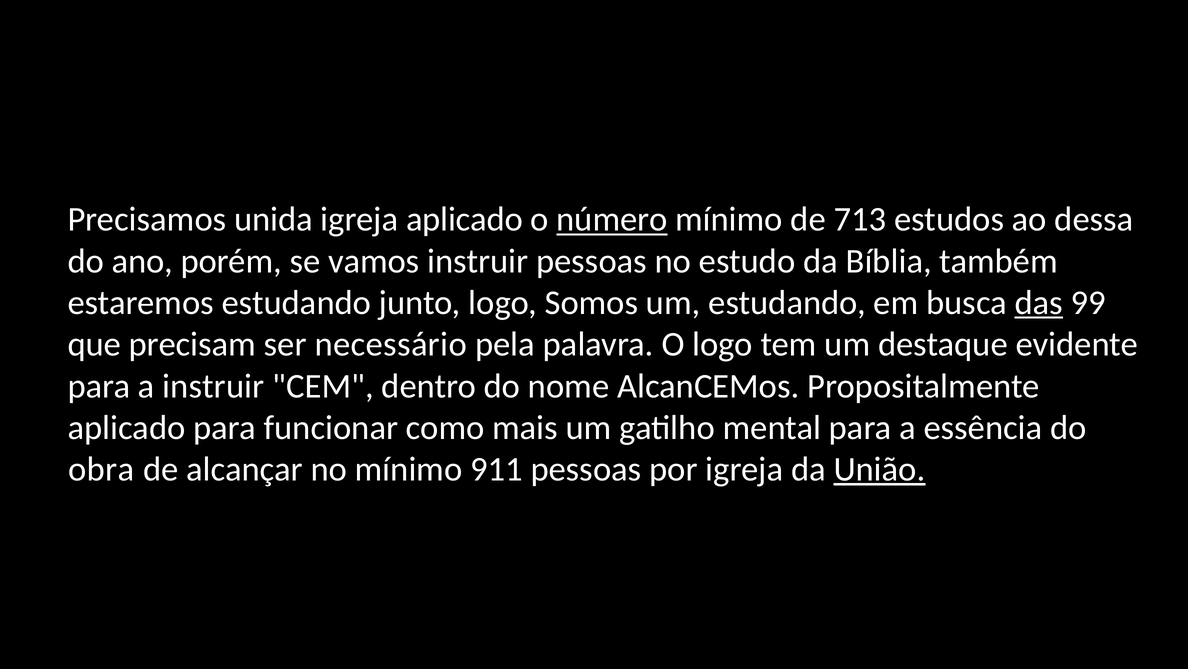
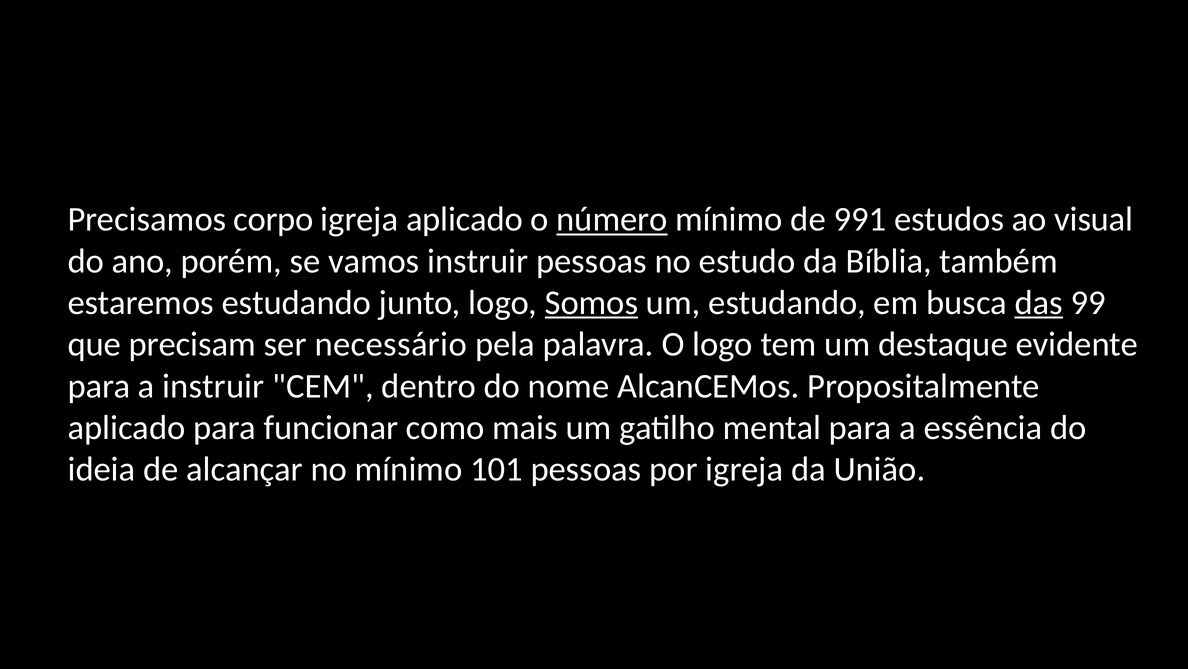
unida: unida -> corpo (273, 219)
713: 713 -> 991 (860, 219)
dessa: dessa -> visual (1094, 219)
Somos underline: none -> present (591, 302)
obra: obra -> ideia (101, 469)
911: 911 -> 101 (497, 469)
União underline: present -> none (879, 469)
